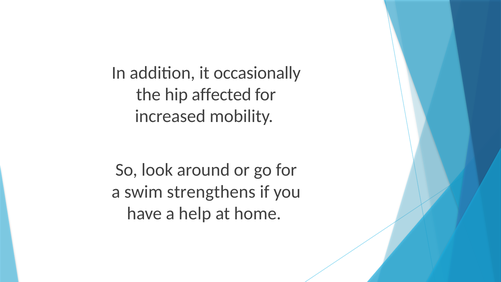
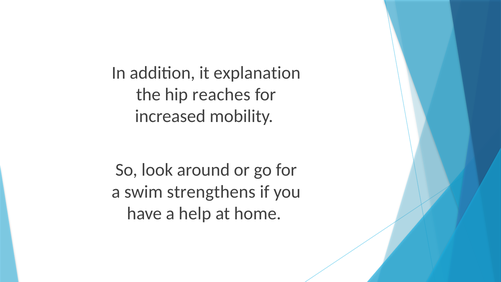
occasionally: occasionally -> explanation (257, 73)
affected: affected -> reaches (221, 94)
